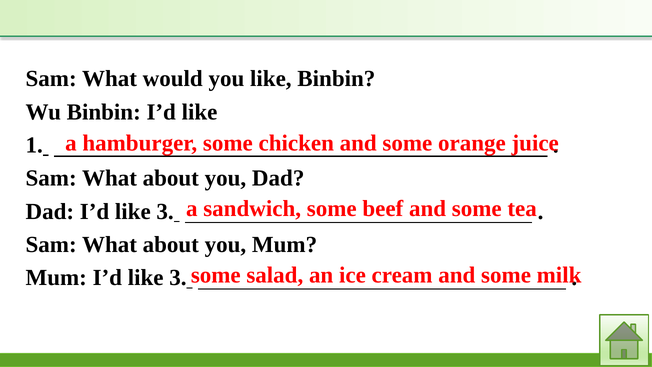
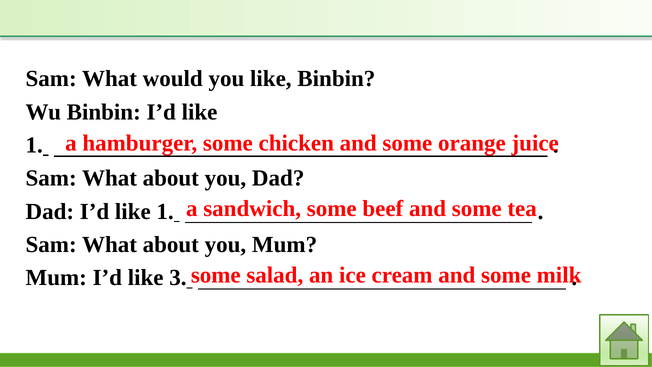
Dad I’d like 3: 3 -> 1 (165, 211)
